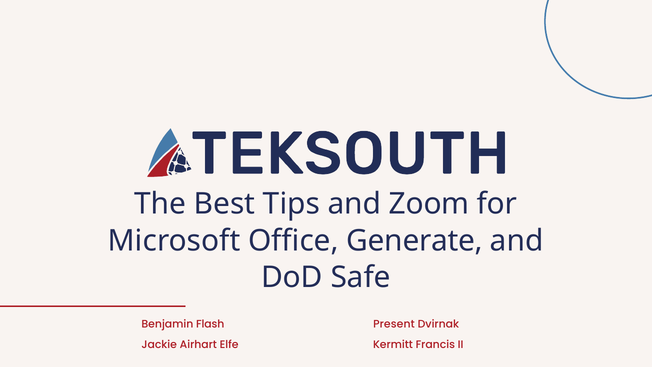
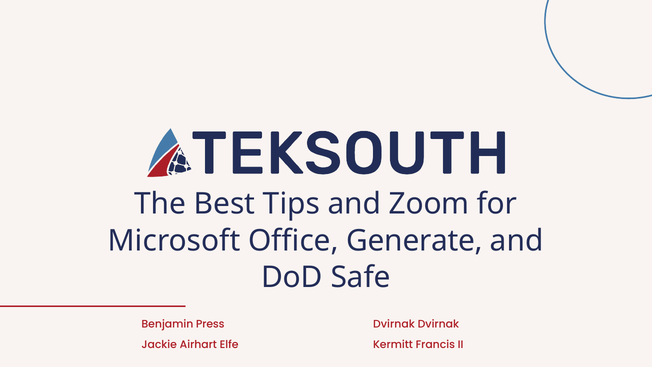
Flash: Flash -> Press (210, 324)
Present: Present -> Dvirnak (394, 324)
